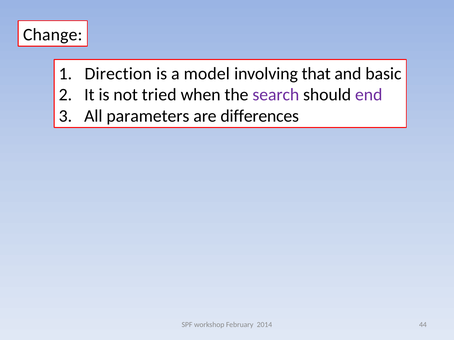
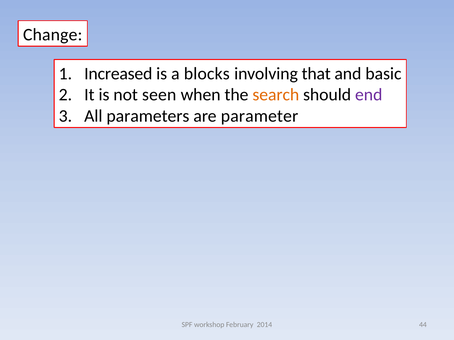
Direction: Direction -> Increased (118, 74)
model: model -> blocks (207, 74)
tried: tried -> seen (159, 95)
search colour: purple -> orange (276, 95)
differences: differences -> parameter (260, 116)
